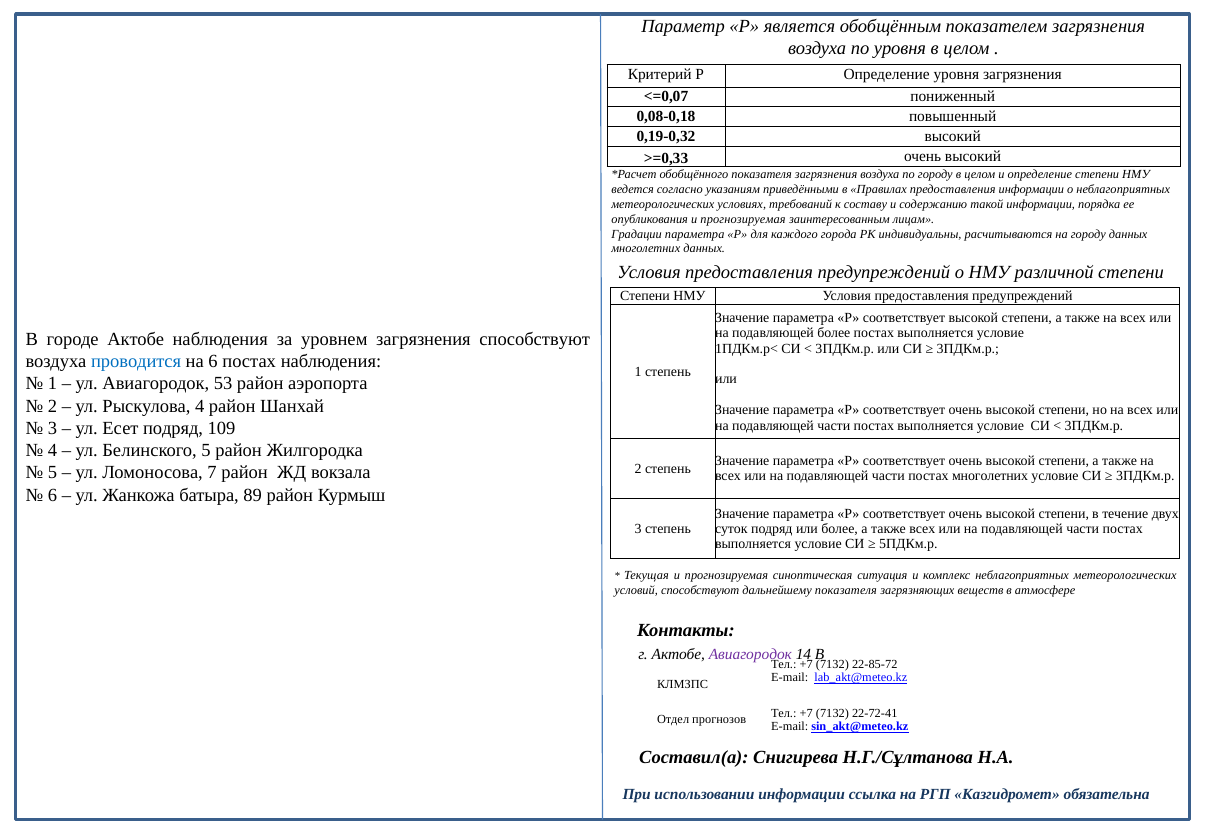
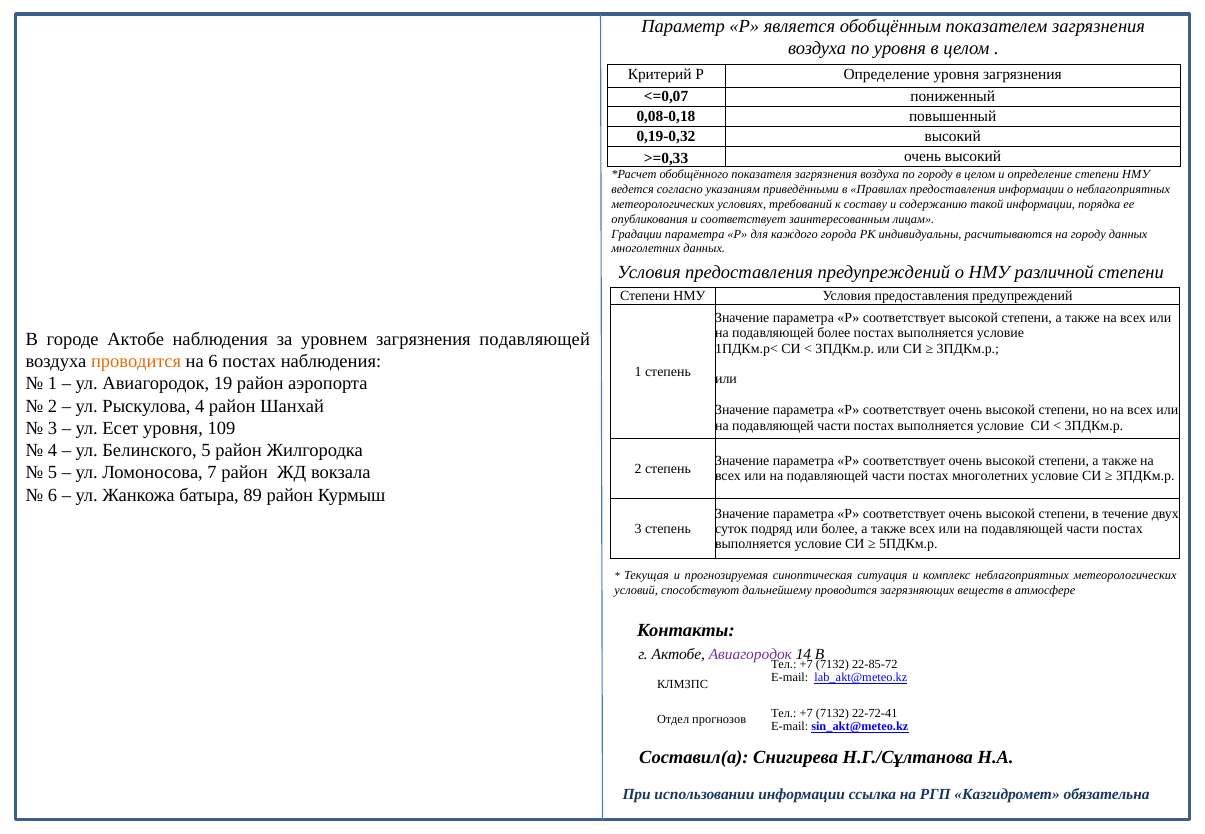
опубликования и прогнозируемая: прогнозируемая -> соответствует (743, 219)
загрязнения способствуют: способствуют -> подавляющей (535, 339)
проводится colour: blue -> orange (136, 362)
53: 53 -> 19 (223, 384)
Есет подряд: подряд -> уровня (173, 428)
дальнейшему показателя: показателя -> проводится (846, 590)
